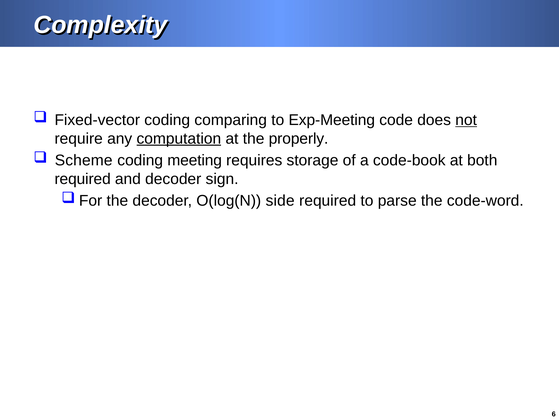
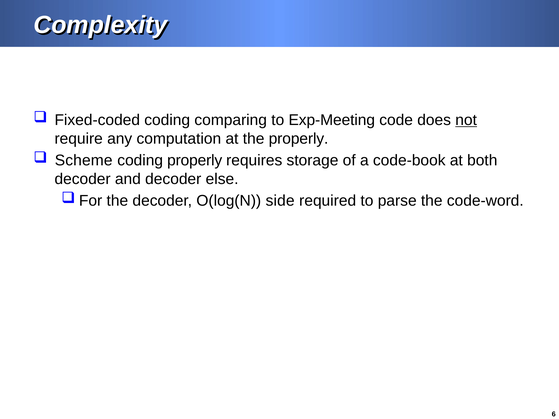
Fixed-vector: Fixed-vector -> Fixed-coded (97, 120)
computation underline: present -> none (179, 139)
coding meeting: meeting -> properly (195, 160)
required: required -> decoder (83, 179)
sign: sign -> else (222, 179)
